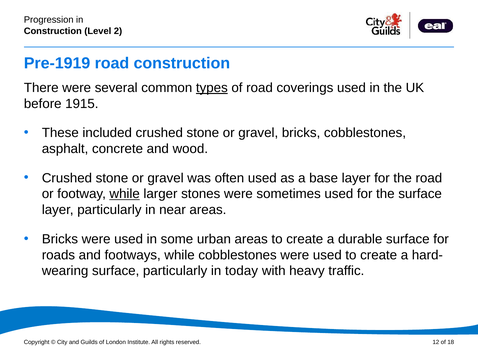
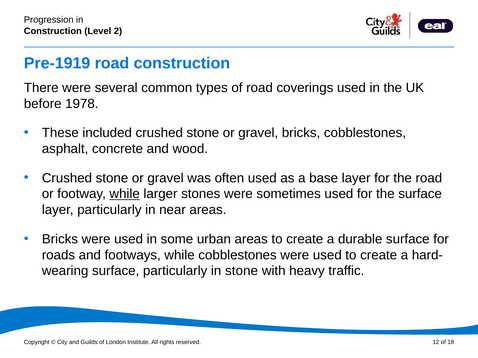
types underline: present -> none (212, 88)
1915: 1915 -> 1978 (82, 104)
in today: today -> stone (242, 271)
